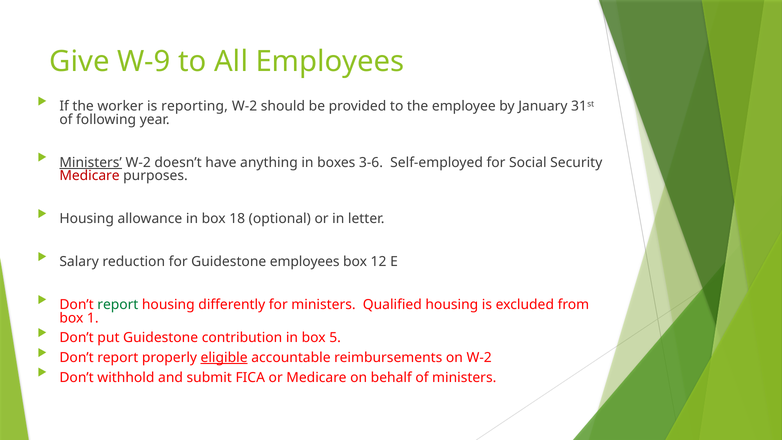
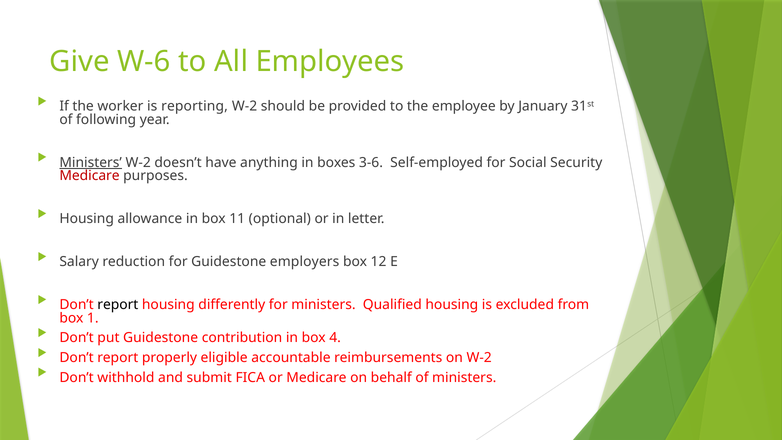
W-9: W-9 -> W-6 (144, 62)
18: 18 -> 11 (237, 219)
Guidestone employees: employees -> employers (305, 262)
report colour: green -> black (118, 305)
5: 5 -> 4 (335, 338)
eligible underline: present -> none (224, 358)
